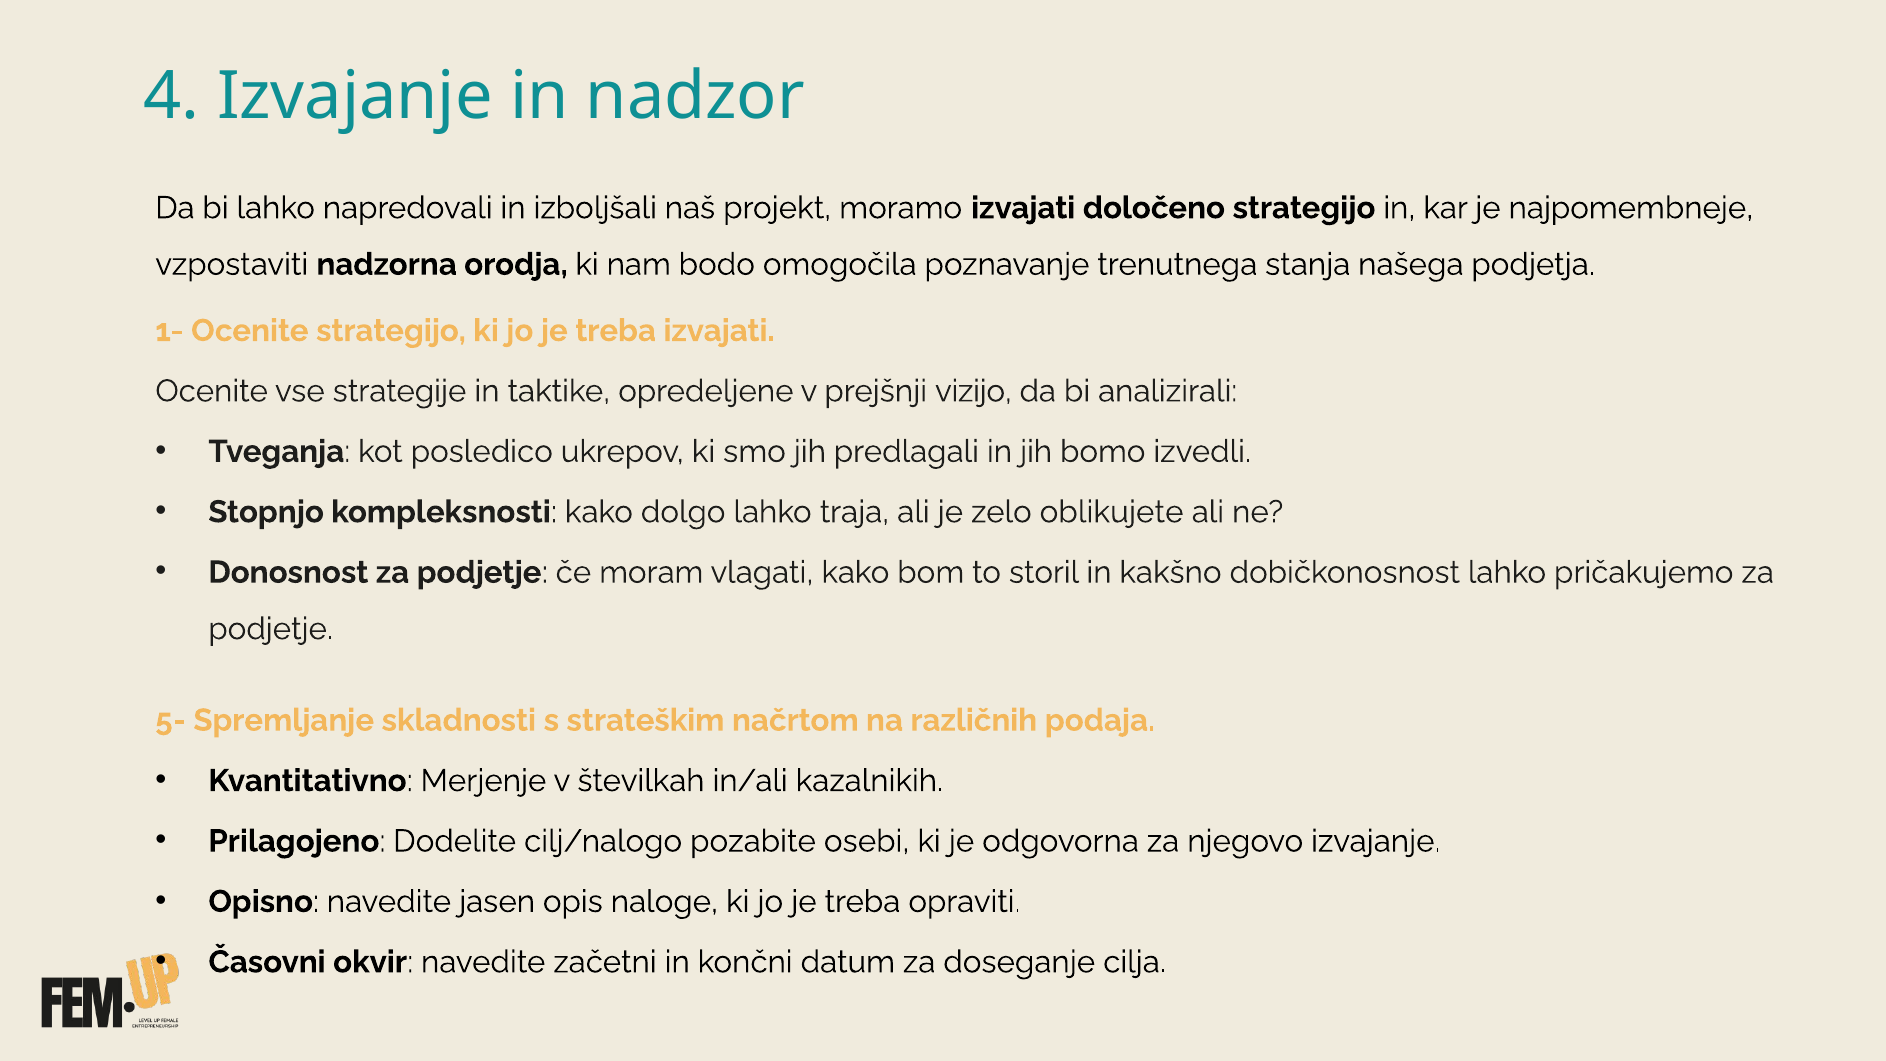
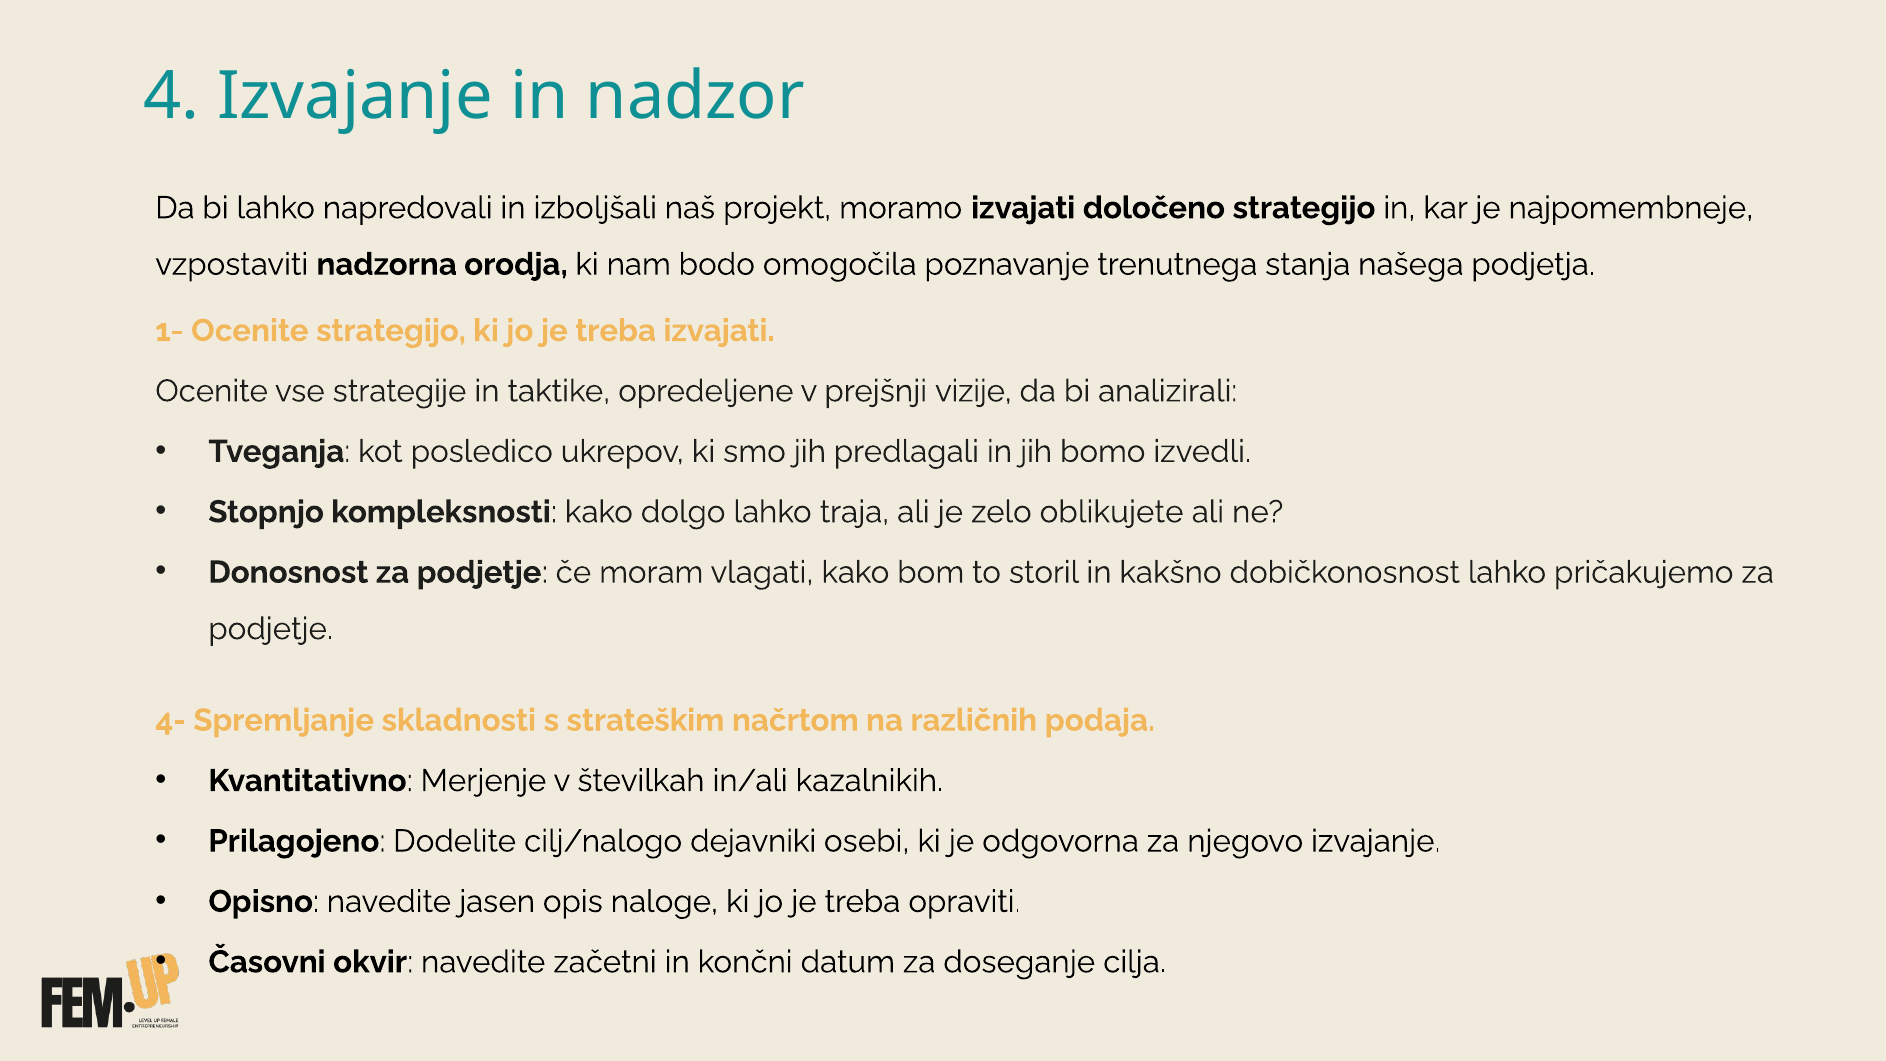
vizijo: vizijo -> vizije (973, 391)
5-: 5- -> 4- (171, 720)
pozabite: pozabite -> dejavniki (753, 841)
